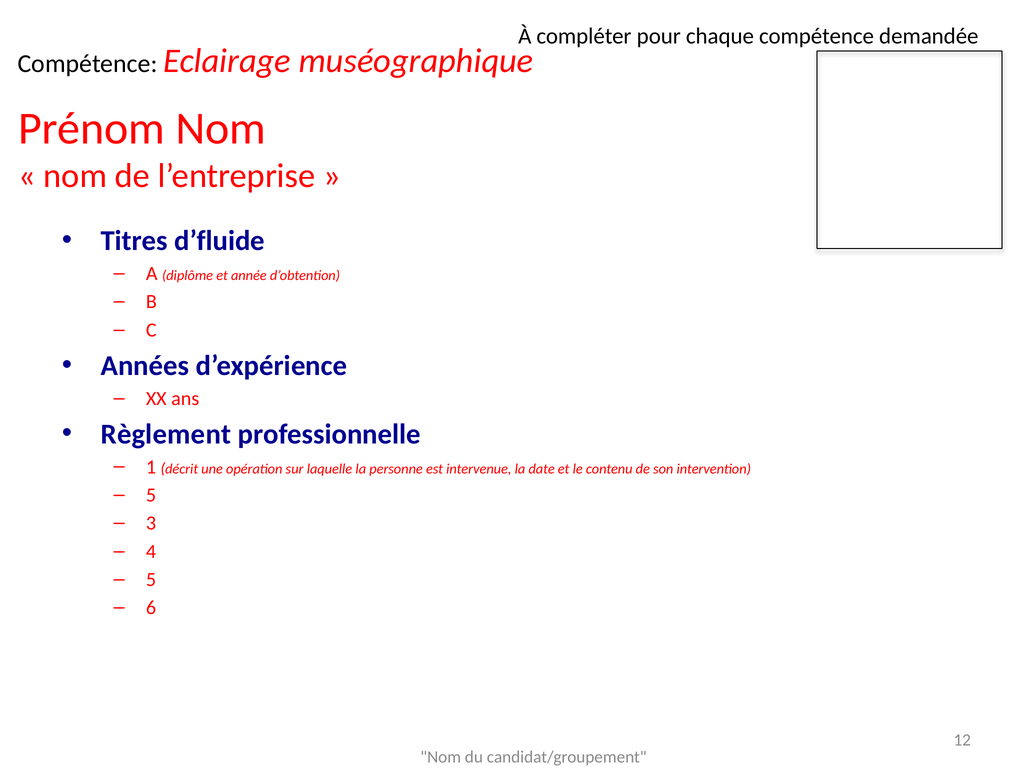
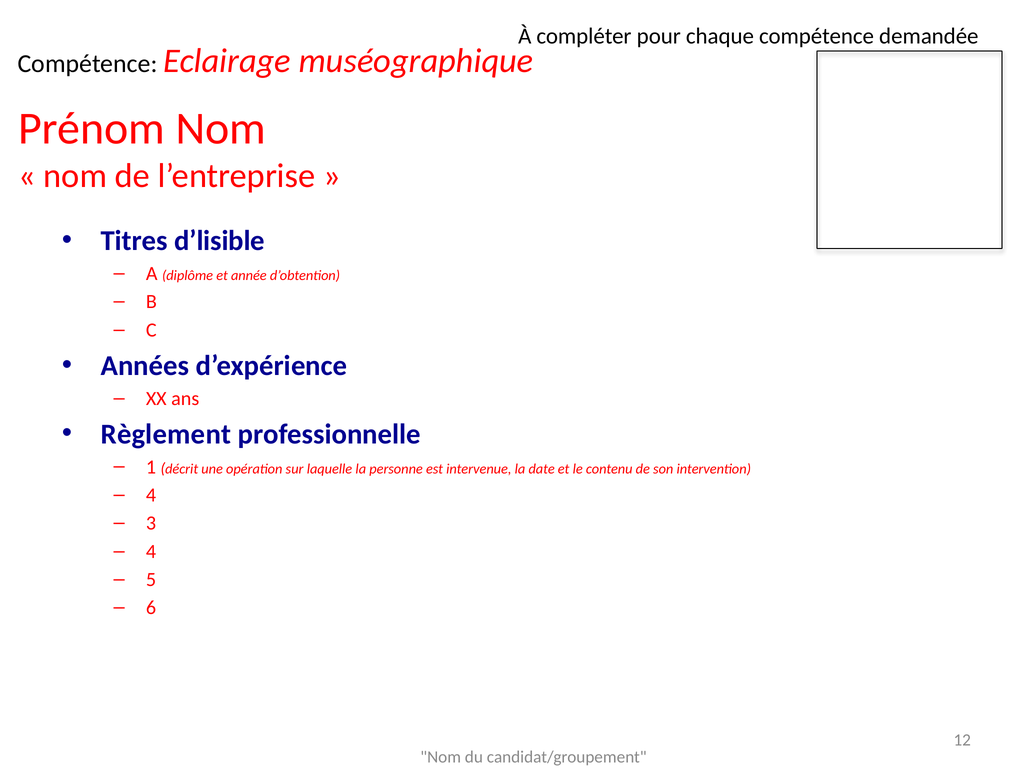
d’fluide: d’fluide -> d’lisible (220, 241)
5: 5 -> 4 (151, 495)
